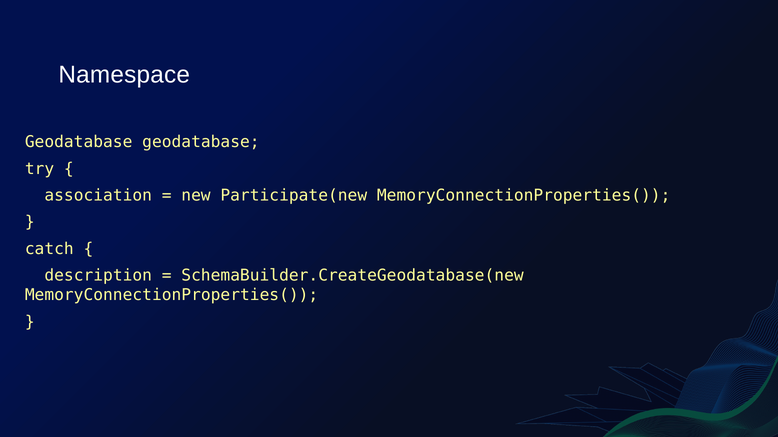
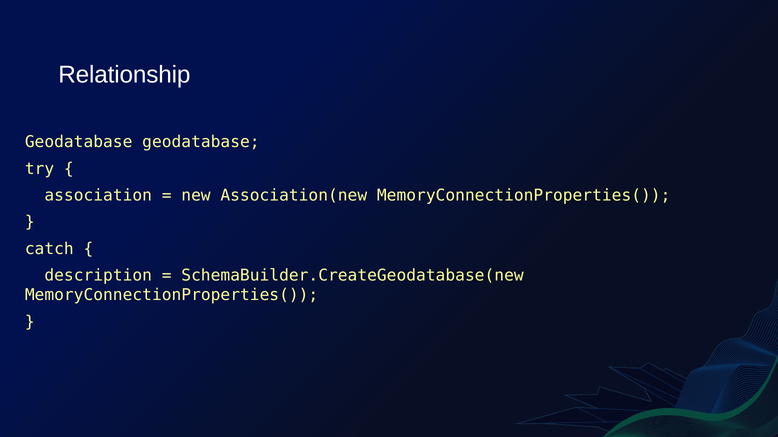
Namespace: Namespace -> Relationship (124, 75)
Participate(new: Participate(new -> Association(new (294, 196)
